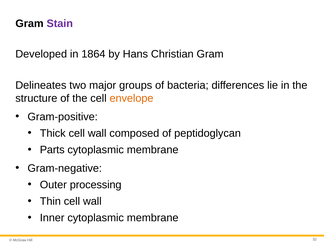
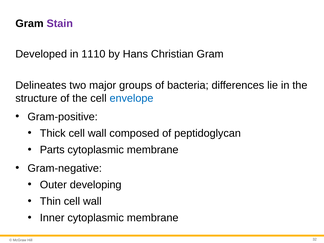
1864: 1864 -> 1110 (93, 54)
envelope colour: orange -> blue (131, 98)
processing: processing -> developing (96, 185)
